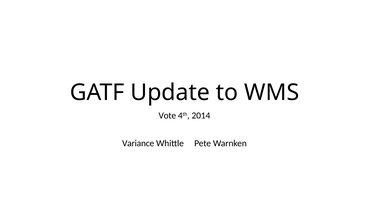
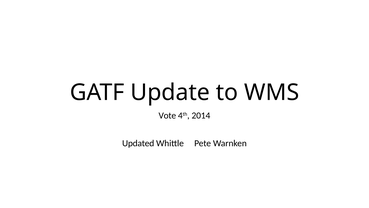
Variance: Variance -> Updated (138, 143)
